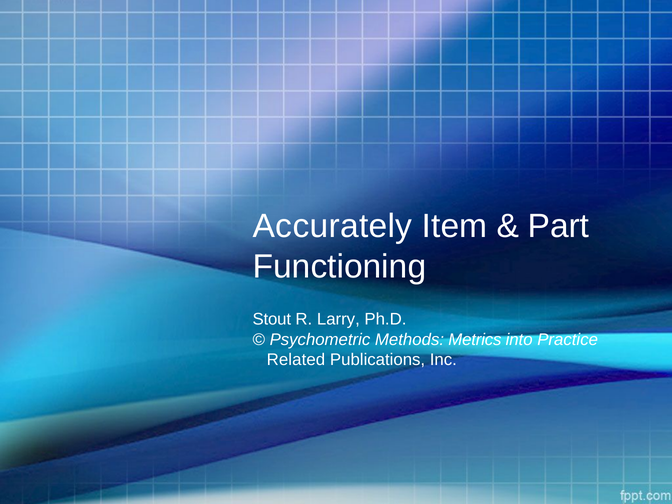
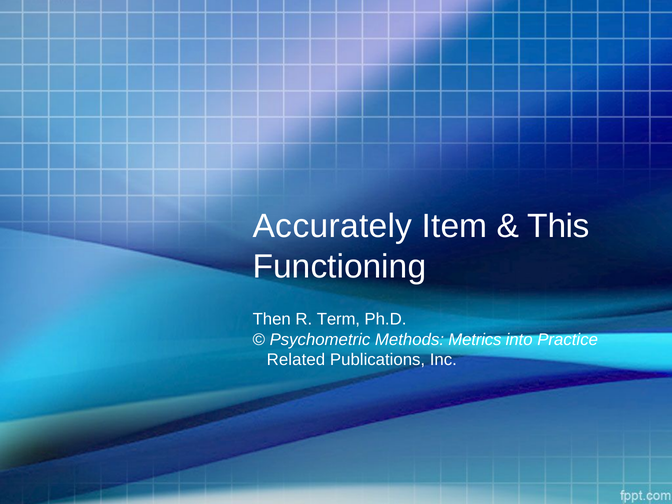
Part: Part -> This (559, 226)
Stout: Stout -> Then (272, 319)
Larry: Larry -> Term (338, 319)
